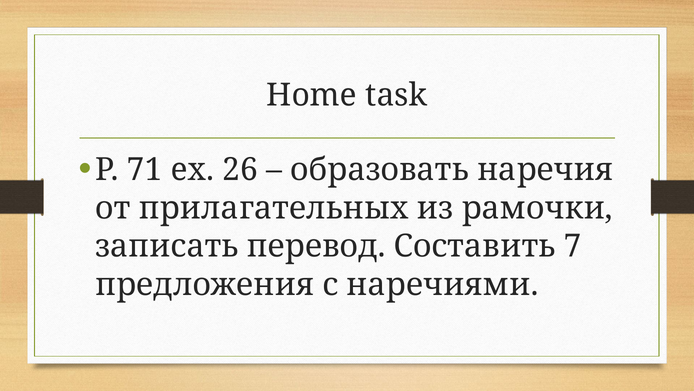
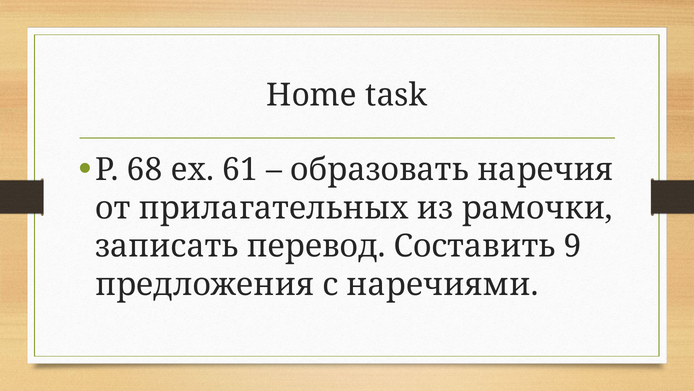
71: 71 -> 68 (145, 170)
26: 26 -> 61 (240, 170)
7: 7 -> 9 (573, 246)
